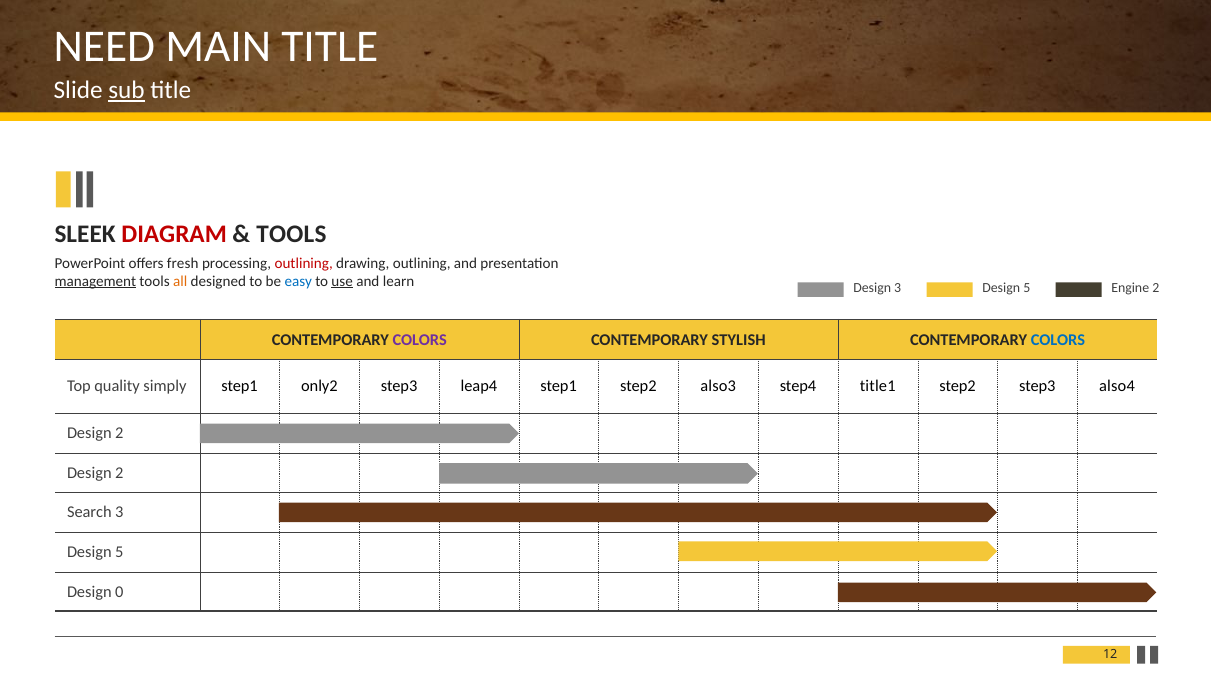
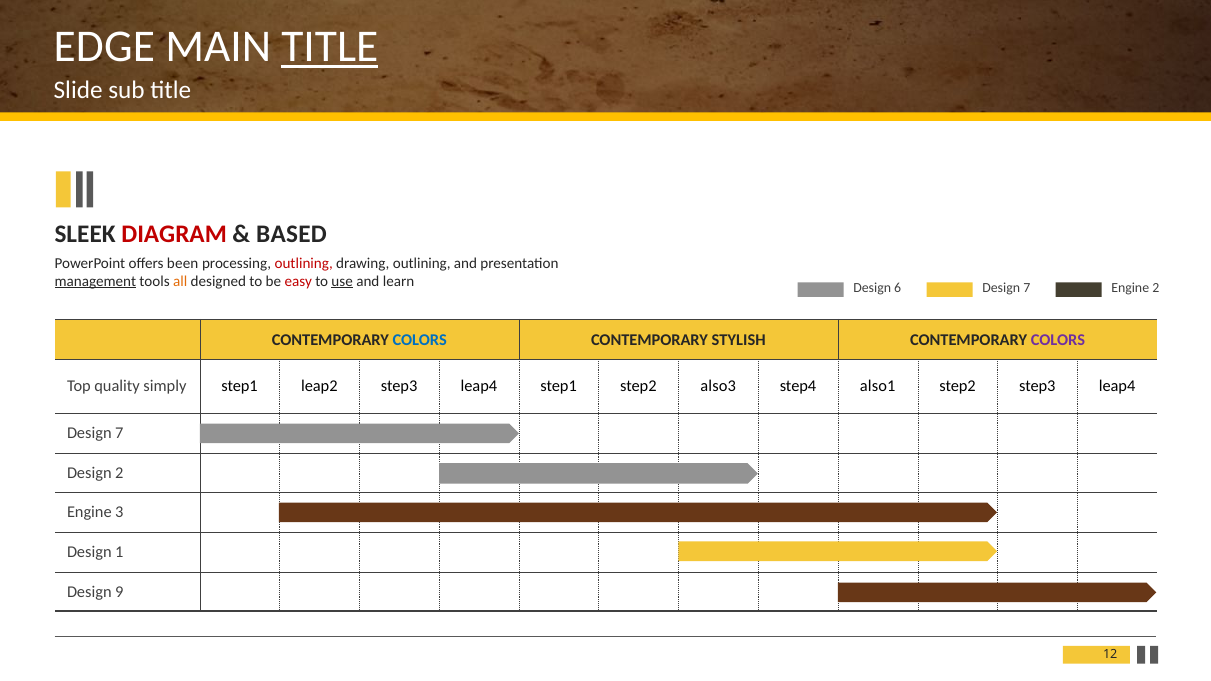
NEED: NEED -> EDGE (104, 47)
TITLE underline: none -> present (330, 47)
sub underline: present -> none (126, 90)
TOOLS: TOOLS -> BASED (291, 234)
fresh: fresh -> been (183, 263)
easy colour: blue -> red (298, 281)
Design 3: 3 -> 6 (898, 288)
5: 5 -> 7 (1027, 288)
COLORS colour: purple -> blue (420, 340)
COLORS colour: blue -> purple (1058, 340)
only2: only2 -> leap2 (319, 387)
title1: title1 -> also1 (878, 387)
step2 step3 also4: also4 -> leap4 (1117, 387)
2: 2 -> 7 (119, 433)
Search: Search -> Engine (89, 513)
5: 5 -> 1 (119, 552)
0: 0 -> 9 (119, 592)
